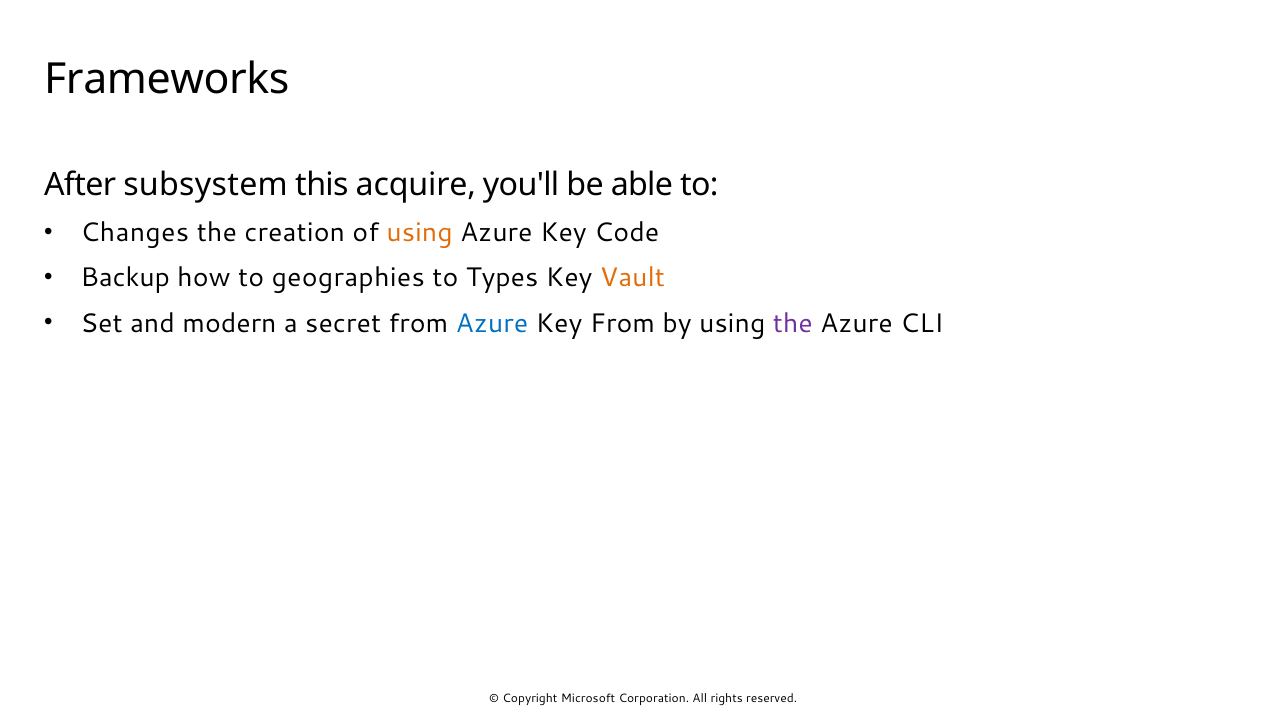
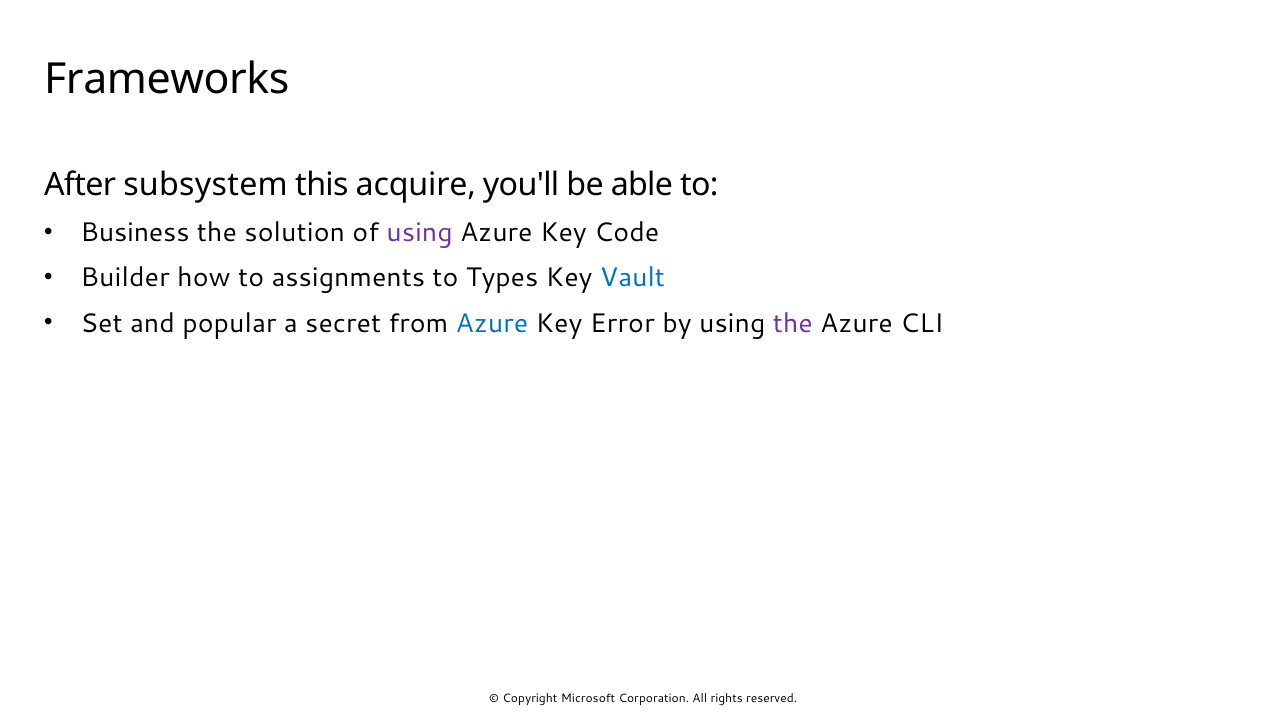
Changes: Changes -> Business (135, 233)
creation: creation -> solution (295, 233)
using colour: orange -> purple (420, 233)
Backup: Backup -> Builder (125, 278)
geographies: geographies -> assignments (348, 278)
Vault colour: orange -> blue (633, 278)
modern: modern -> popular (229, 323)
Key From: From -> Error (622, 323)
